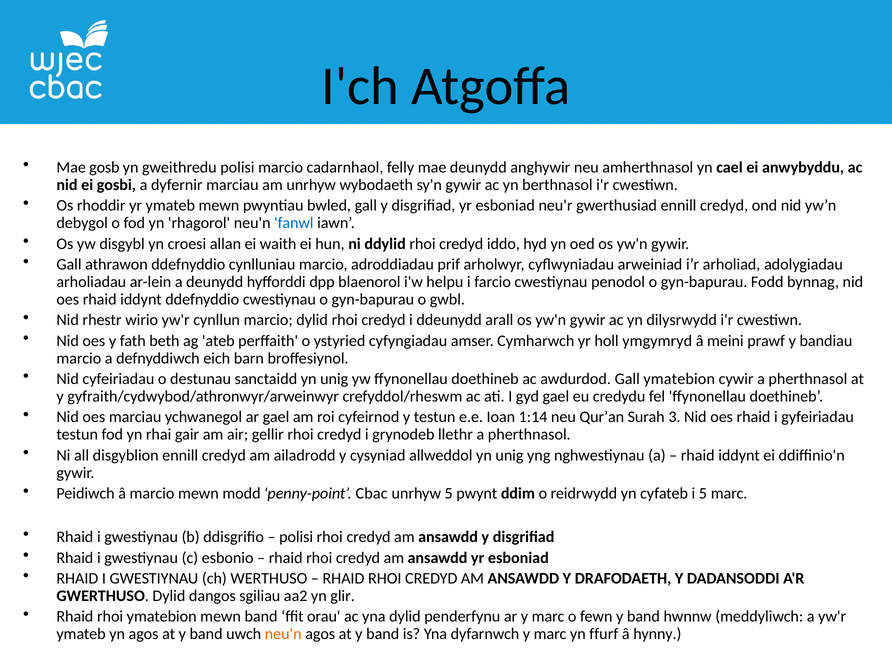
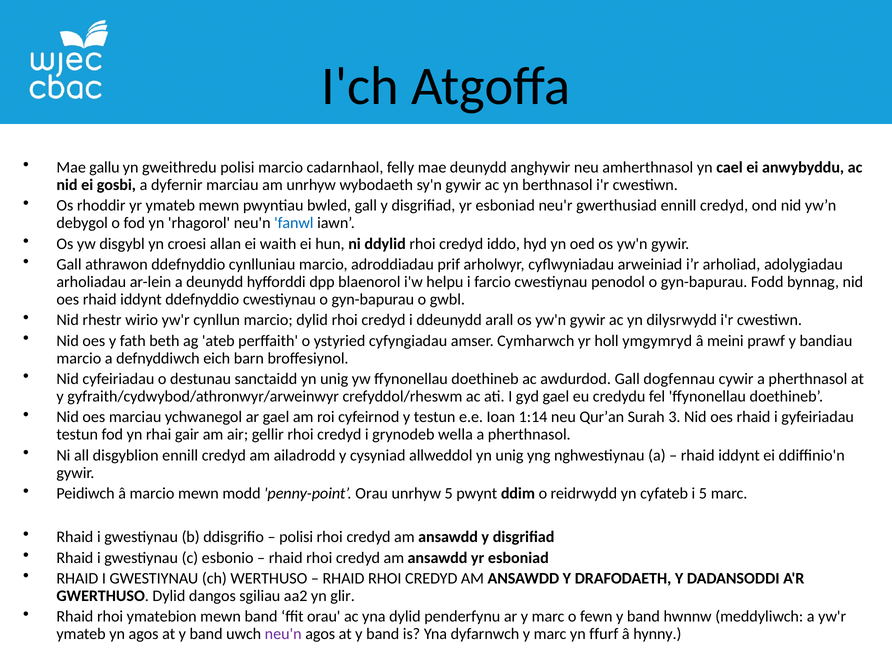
gosb: gosb -> gallu (104, 167)
Gall ymatebion: ymatebion -> dogfennau (679, 379)
llethr: llethr -> wella (455, 435)
penny-point Cbac: Cbac -> Orau (372, 493)
neu'n colour: orange -> purple (283, 634)
